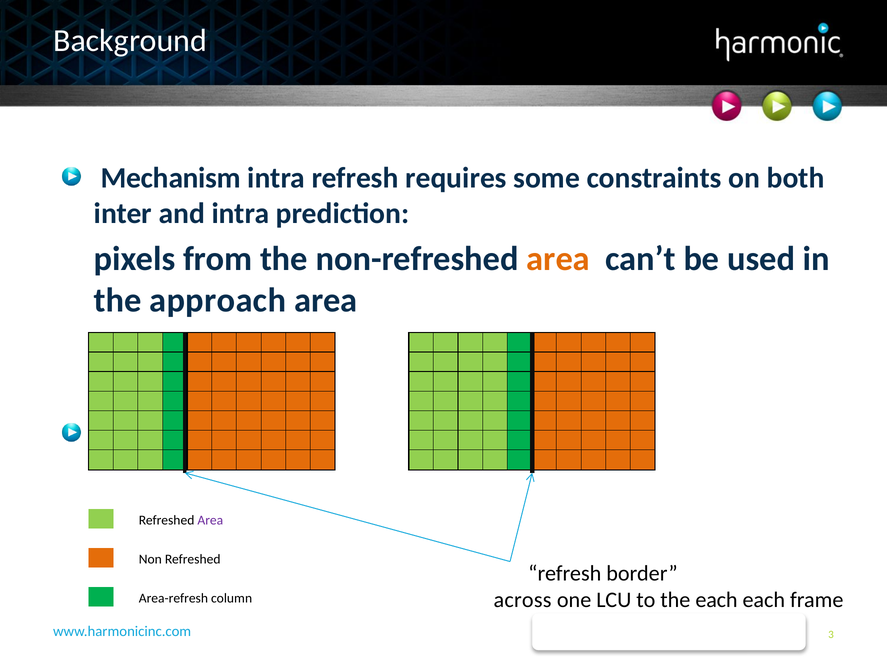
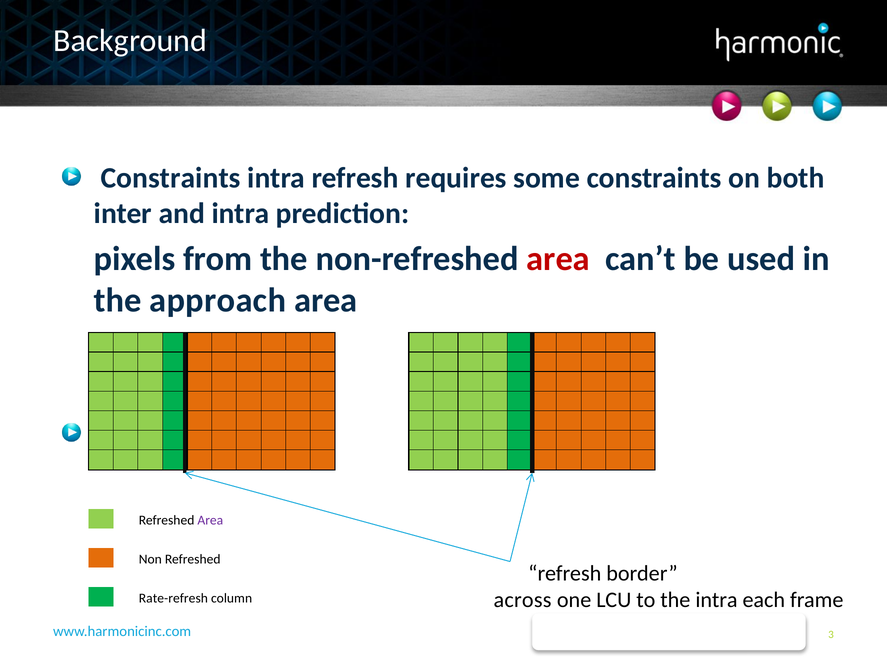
Mechanism: Mechanism -> Constraints (171, 178)
area colour: orange -> red (558, 259)
the each: each -> intra (716, 600)
Area-refresh: Area-refresh -> Rate-refresh (173, 599)
